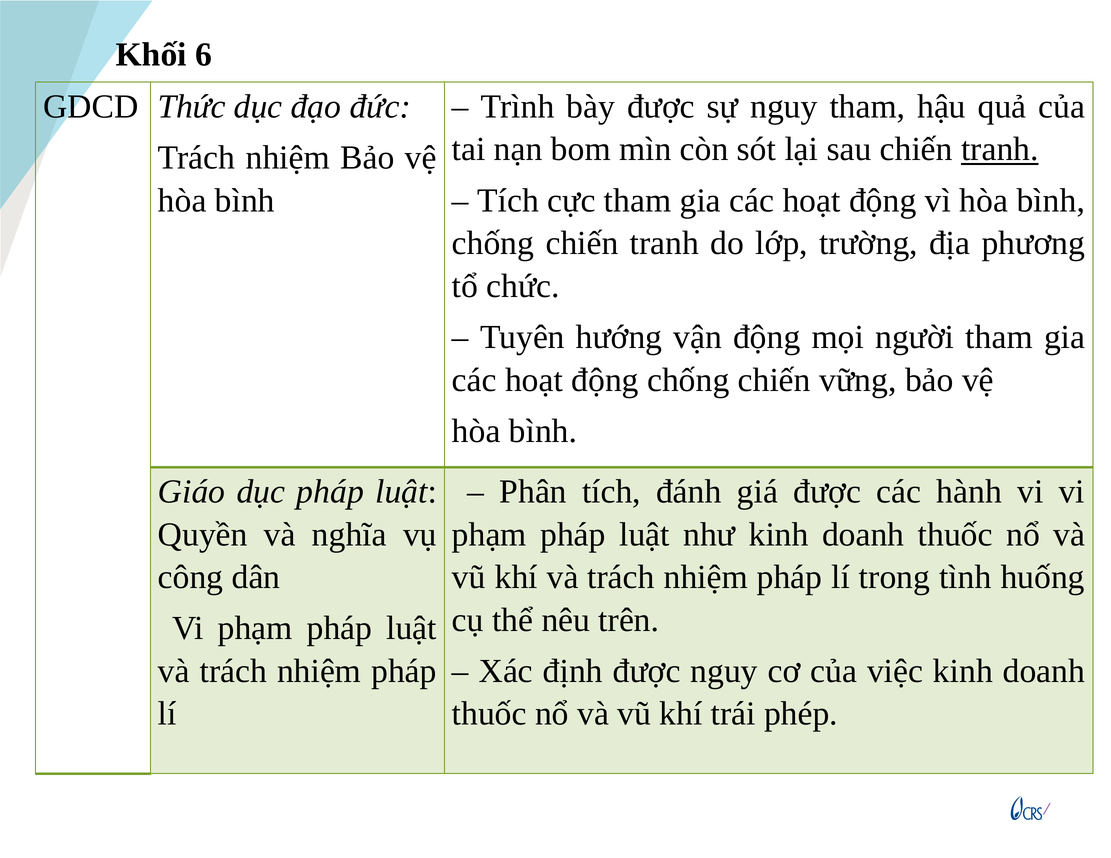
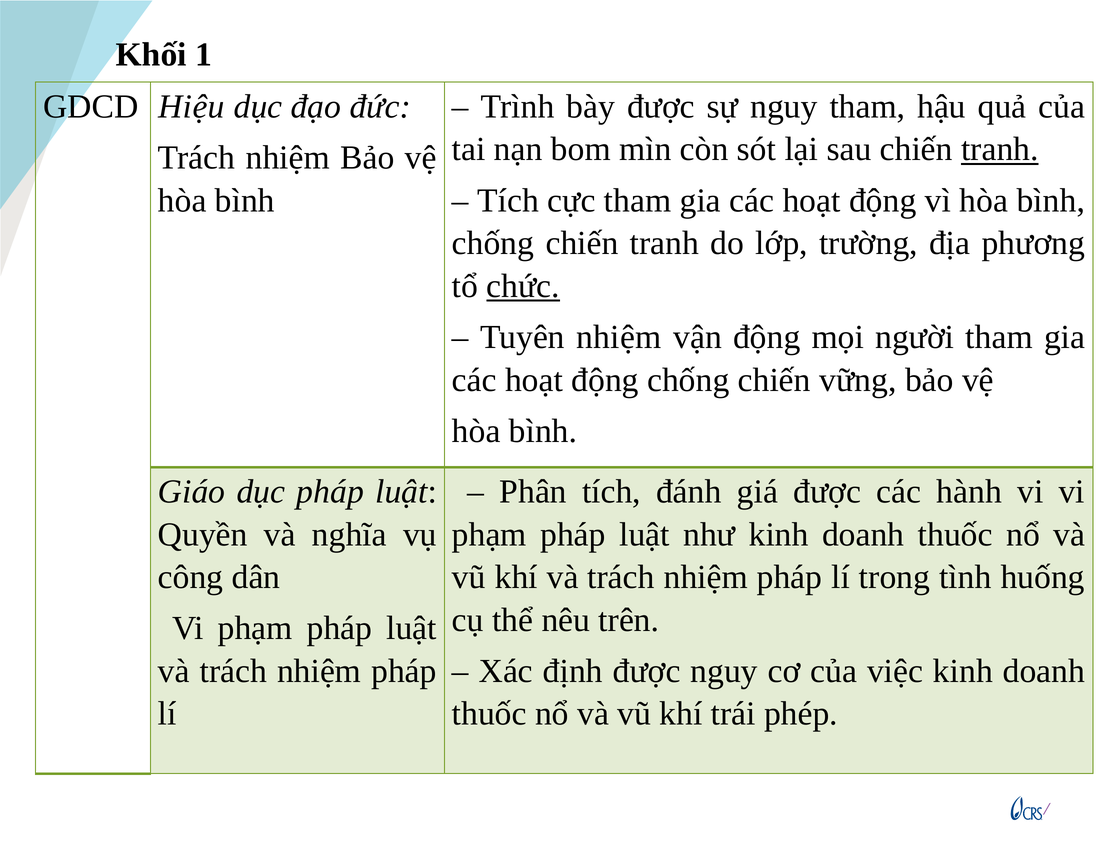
6: 6 -> 1 (204, 55)
Thức: Thức -> Hiệu (191, 107)
chức underline: none -> present (523, 286)
Tuyên hướng: hướng -> nhiệm (619, 337)
